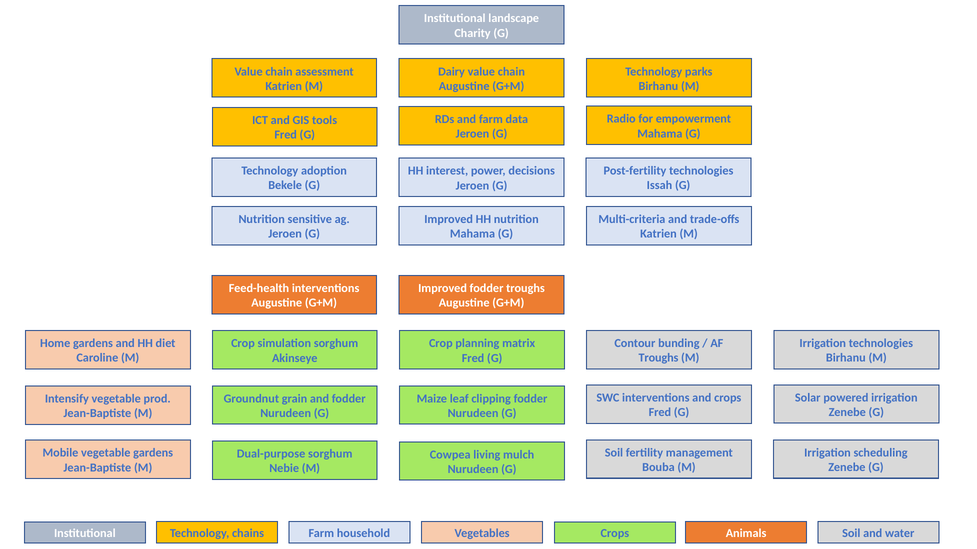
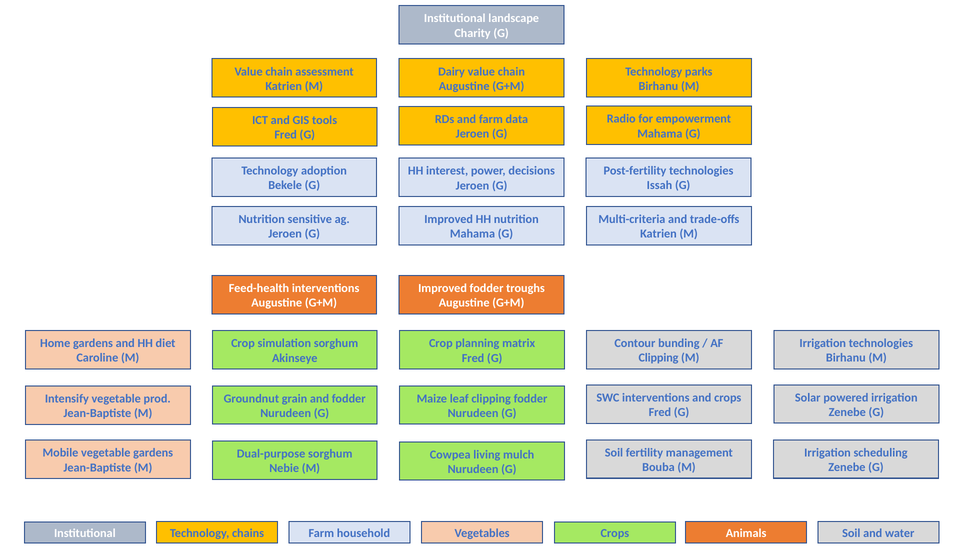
Troughs: Troughs -> Clipping (658, 358)
